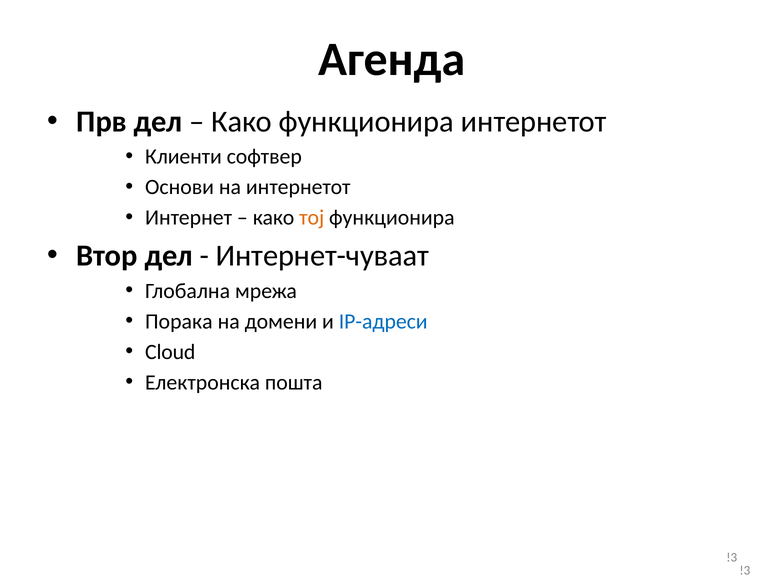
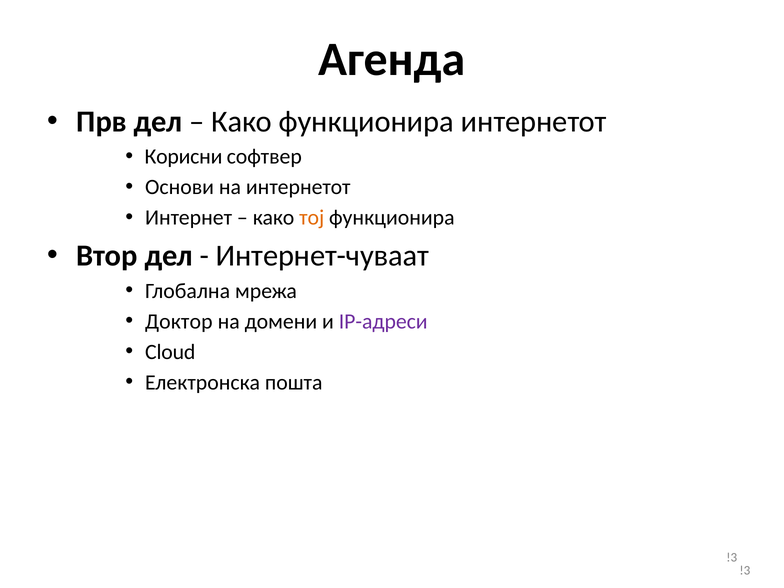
Клиенти: Клиенти -> Корисни (184, 157)
Порака: Порака -> Доктор (179, 321)
IP-адреси colour: blue -> purple (383, 321)
